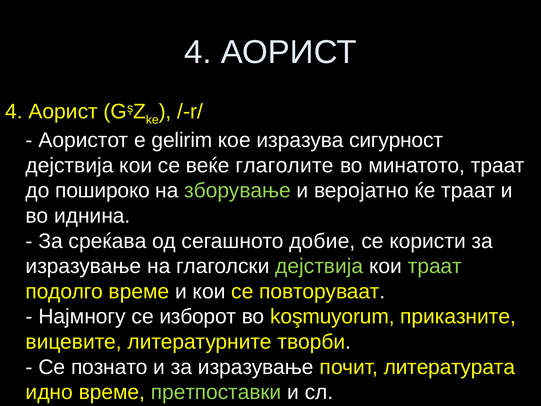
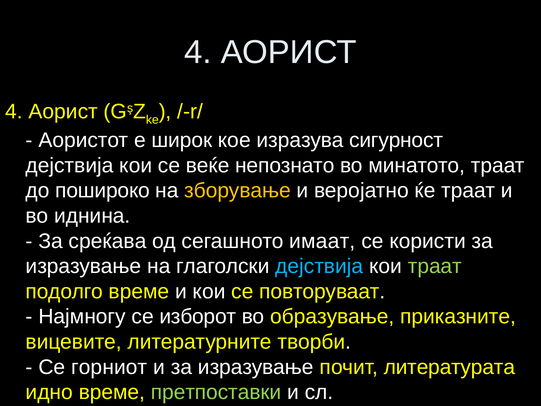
gelirim: gelirim -> широк (182, 140)
глаголите: глаголите -> непознато (285, 165)
зборување colour: light green -> yellow (238, 191)
добие: добие -> имаат (322, 241)
дејствија colour: light green -> light blue (319, 266)
koşmuyorum: koşmuyorum -> образување (332, 317)
познато: познато -> горниот (109, 367)
